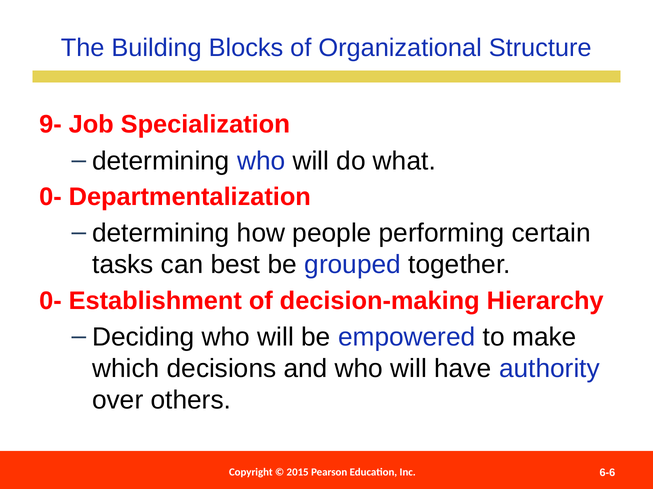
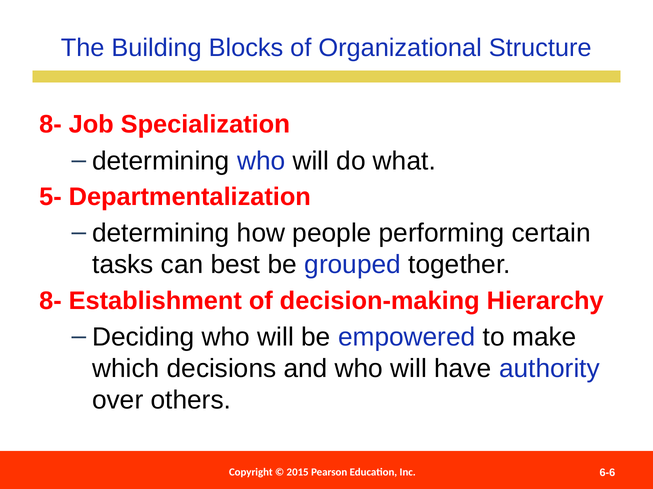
9-: 9- -> 8- (50, 125)
0-: 0- -> 5- (50, 197)
0-: 0- -> 8- (50, 301)
